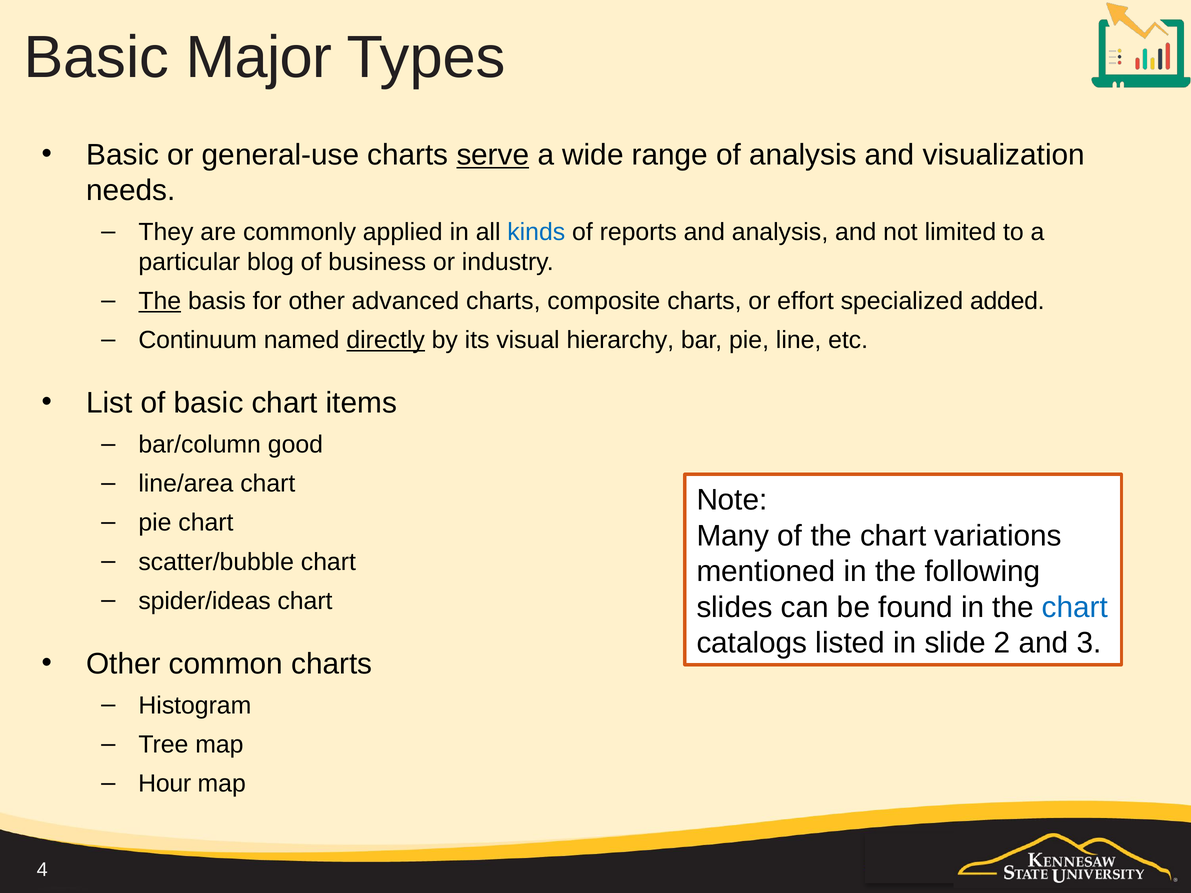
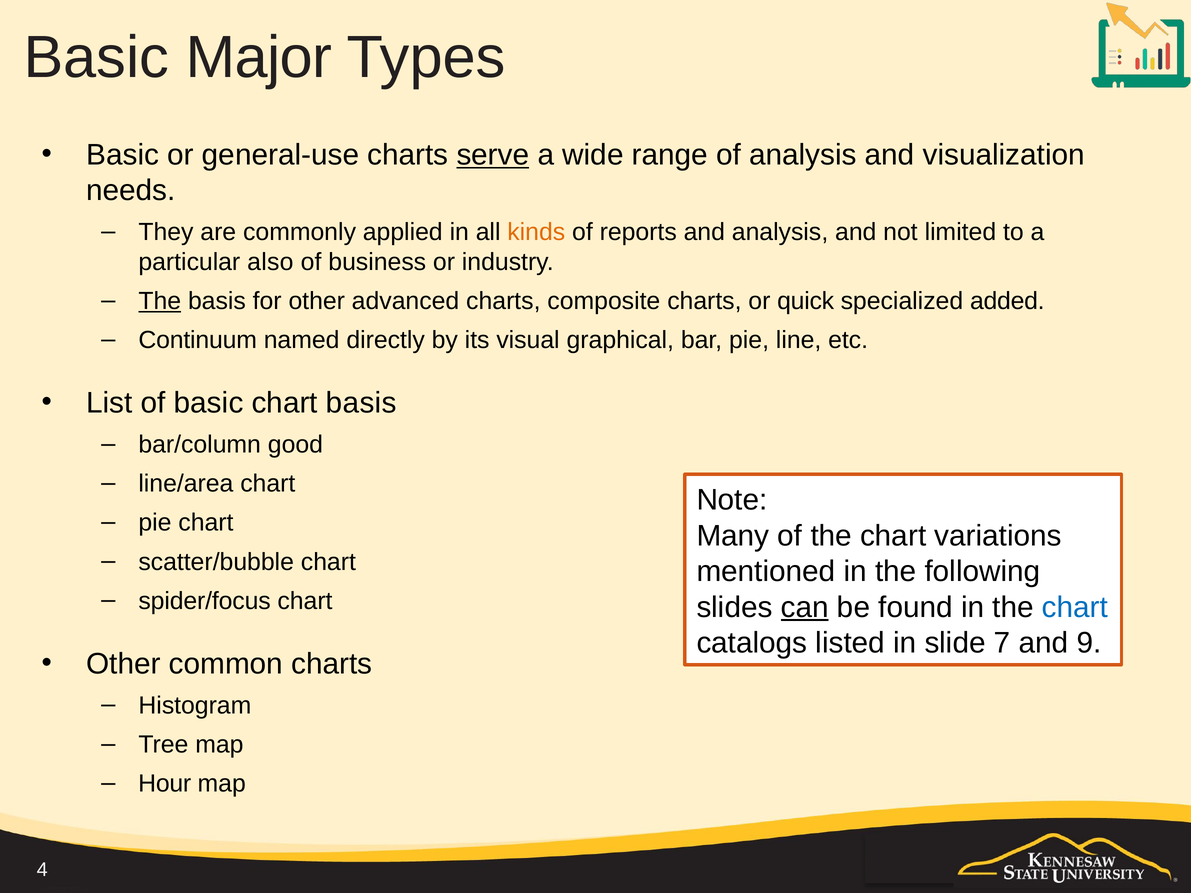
kinds colour: blue -> orange (536, 232)
blog: blog -> also (270, 262)
effort: effort -> quick (806, 301)
directly underline: present -> none (386, 340)
hierarchy: hierarchy -> graphical (620, 340)
chart items: items -> basis (361, 403)
spider/ideas: spider/ideas -> spider/focus (205, 601)
can underline: none -> present (805, 607)
2: 2 -> 7 (1002, 643)
3: 3 -> 9 (1089, 643)
